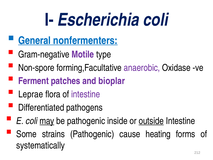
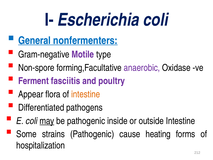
patches: patches -> fasciitis (66, 81)
bioplar: bioplar -> poultry (112, 81)
Leprae: Leprae -> Appear (31, 94)
intestine colour: purple -> orange (86, 94)
outside underline: present -> none (151, 121)
systematically: systematically -> hospitalization (41, 145)
